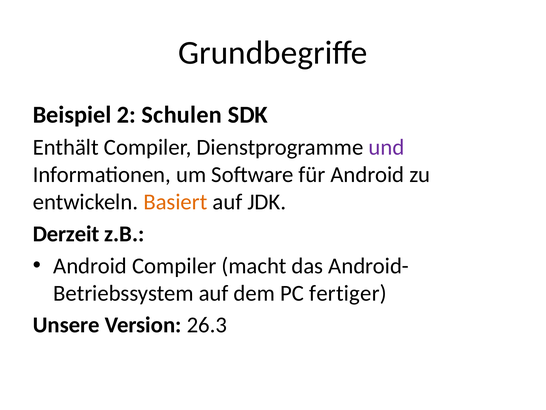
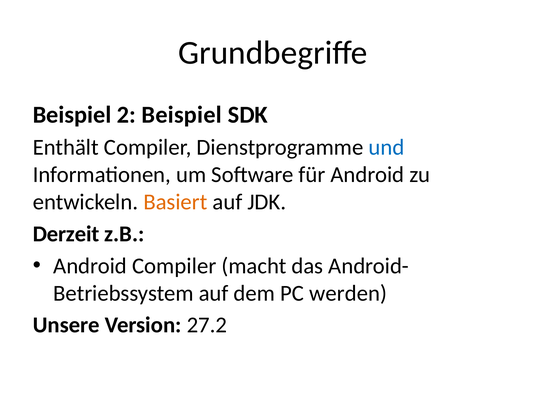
2 Schulen: Schulen -> Beispiel (182, 115)
und colour: purple -> blue (386, 147)
fertiger: fertiger -> werden (348, 293)
26.3: 26.3 -> 27.2 (207, 325)
